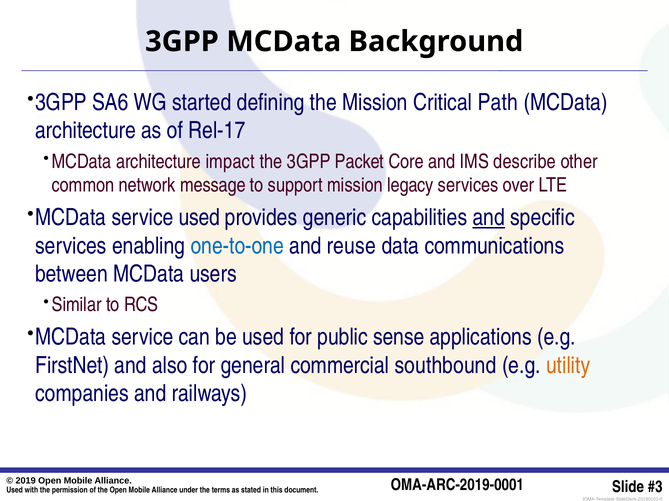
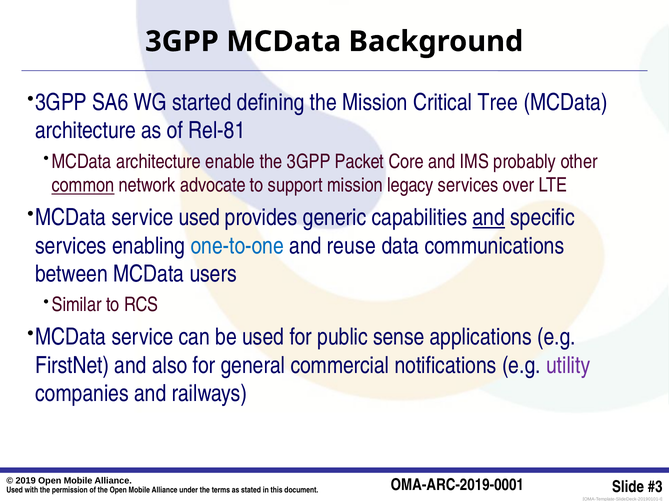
Path: Path -> Tree (498, 103)
Rel-17: Rel-17 -> Rel-81 (217, 131)
impact: impact -> enable (230, 162)
describe: describe -> probably (525, 162)
common underline: none -> present (83, 186)
message: message -> advocate (213, 186)
southbound: southbound -> notifications (446, 366)
utility colour: orange -> purple (568, 366)
